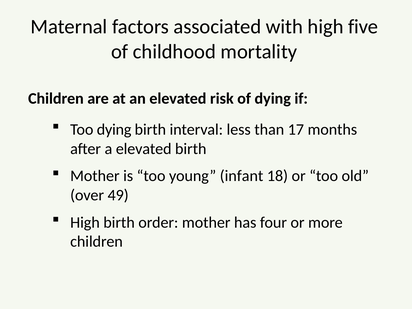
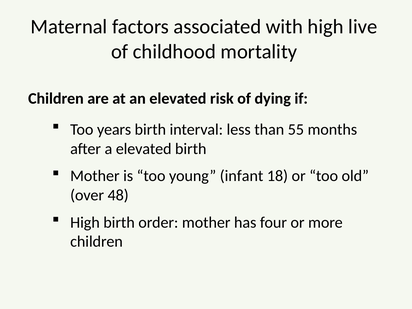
five: five -> live (363, 27)
Too dying: dying -> years (114, 129)
17: 17 -> 55 (296, 129)
49: 49 -> 48 (118, 195)
